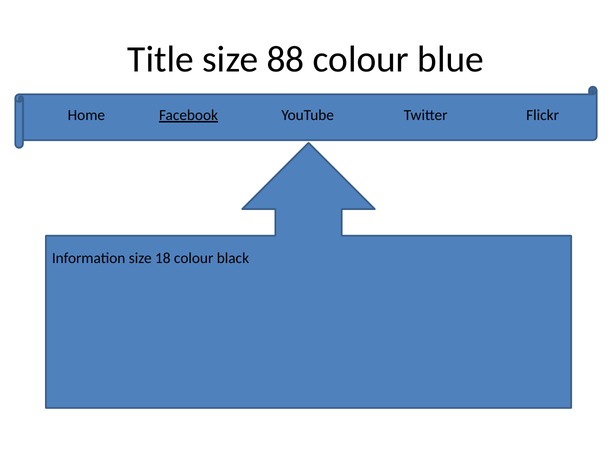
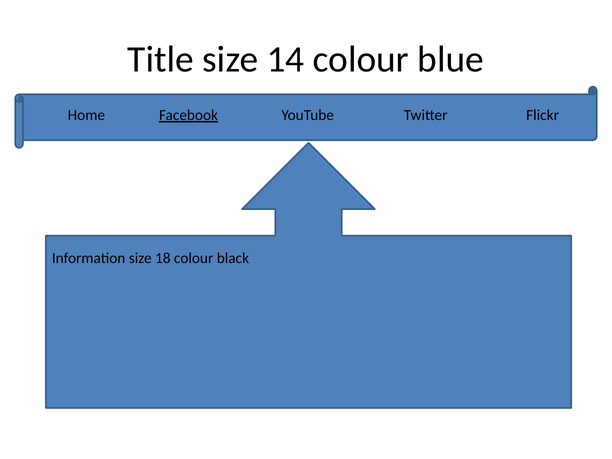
88: 88 -> 14 (285, 59)
